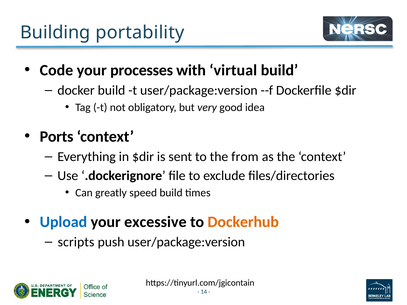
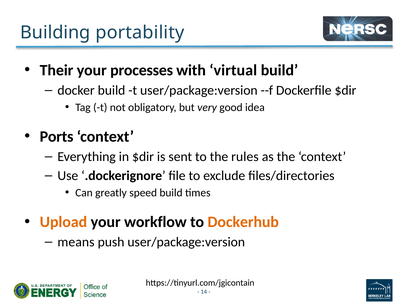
Code: Code -> Their (56, 70)
from: from -> rules (245, 157)
Upload colour: blue -> orange (63, 222)
excessive: excessive -> workflow (155, 222)
scripts: scripts -> means (76, 242)
